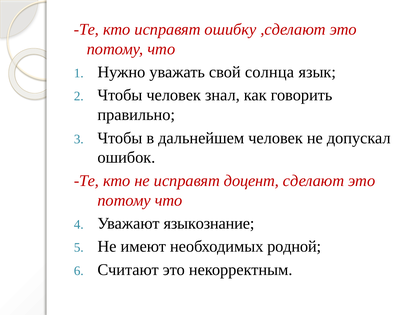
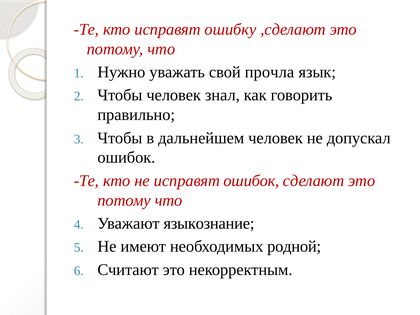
солнца: солнца -> прочла (269, 72)
исправят доцент: доцент -> ошибок (252, 181)
